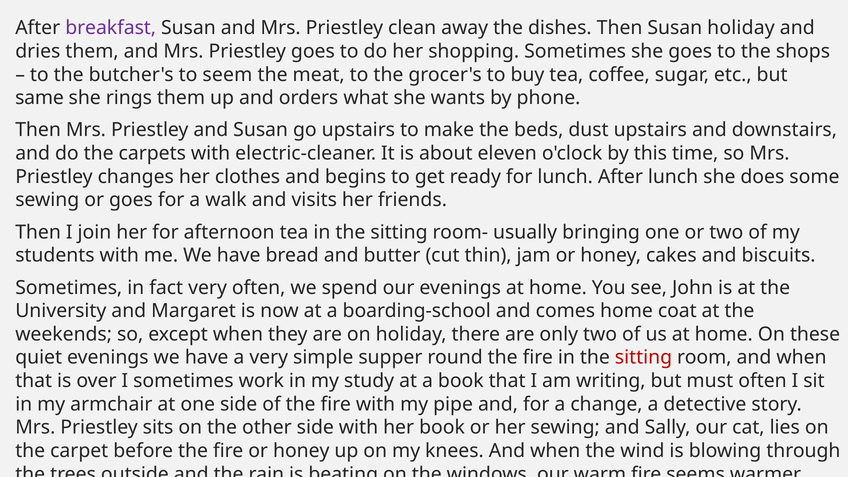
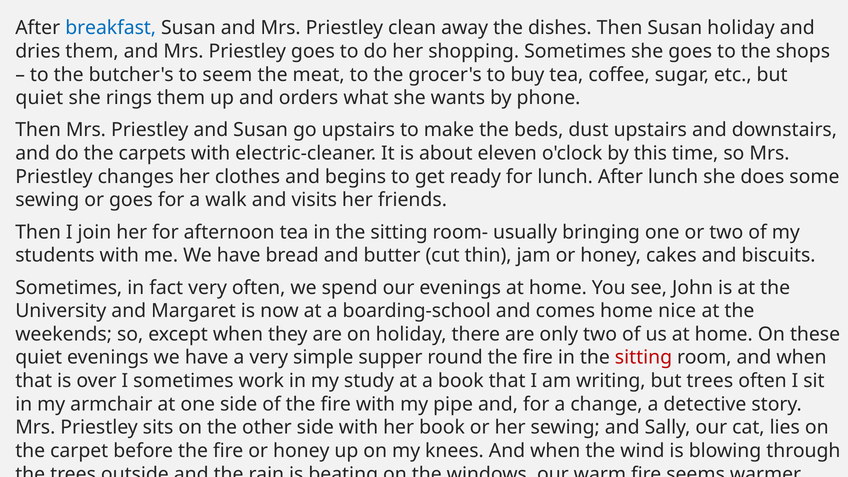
breakfast colour: purple -> blue (111, 28)
same: same -> quiet (39, 98)
coat: coat -> nice (677, 311)
but must: must -> trees (710, 381)
